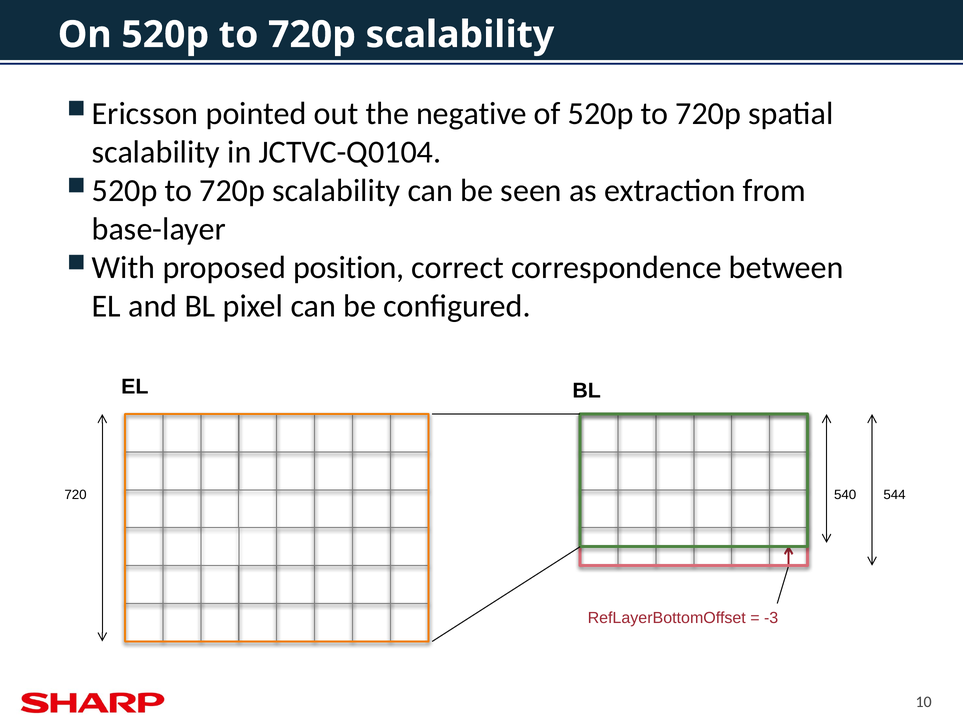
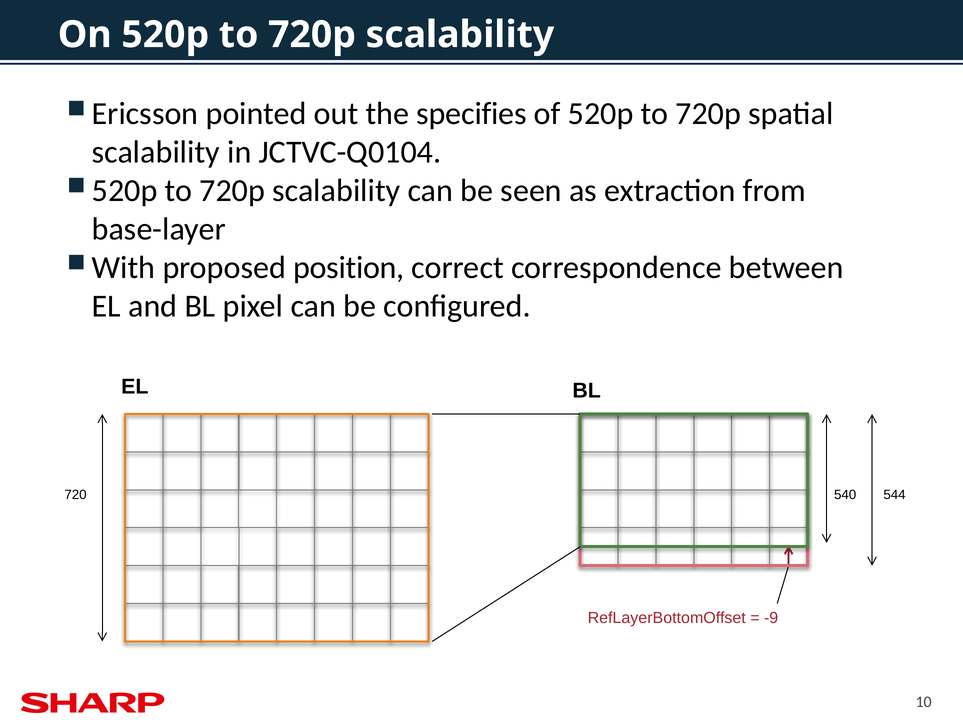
negative: negative -> specifies (472, 114)
-3: -3 -> -9 (771, 618)
